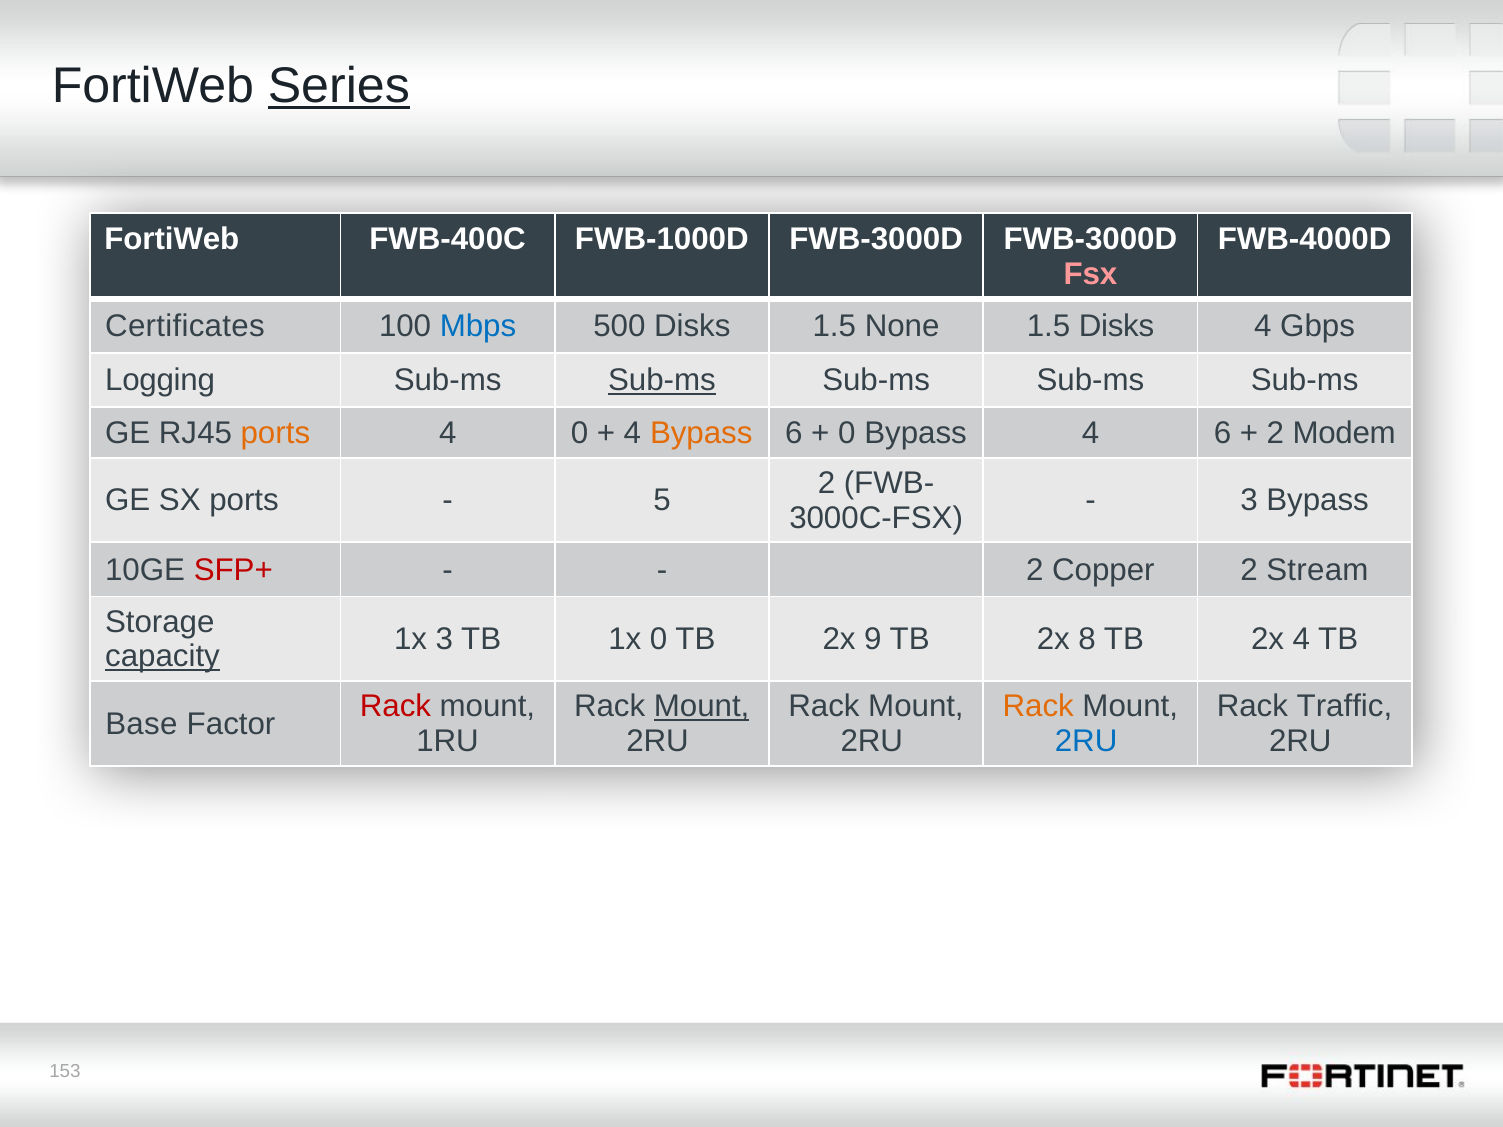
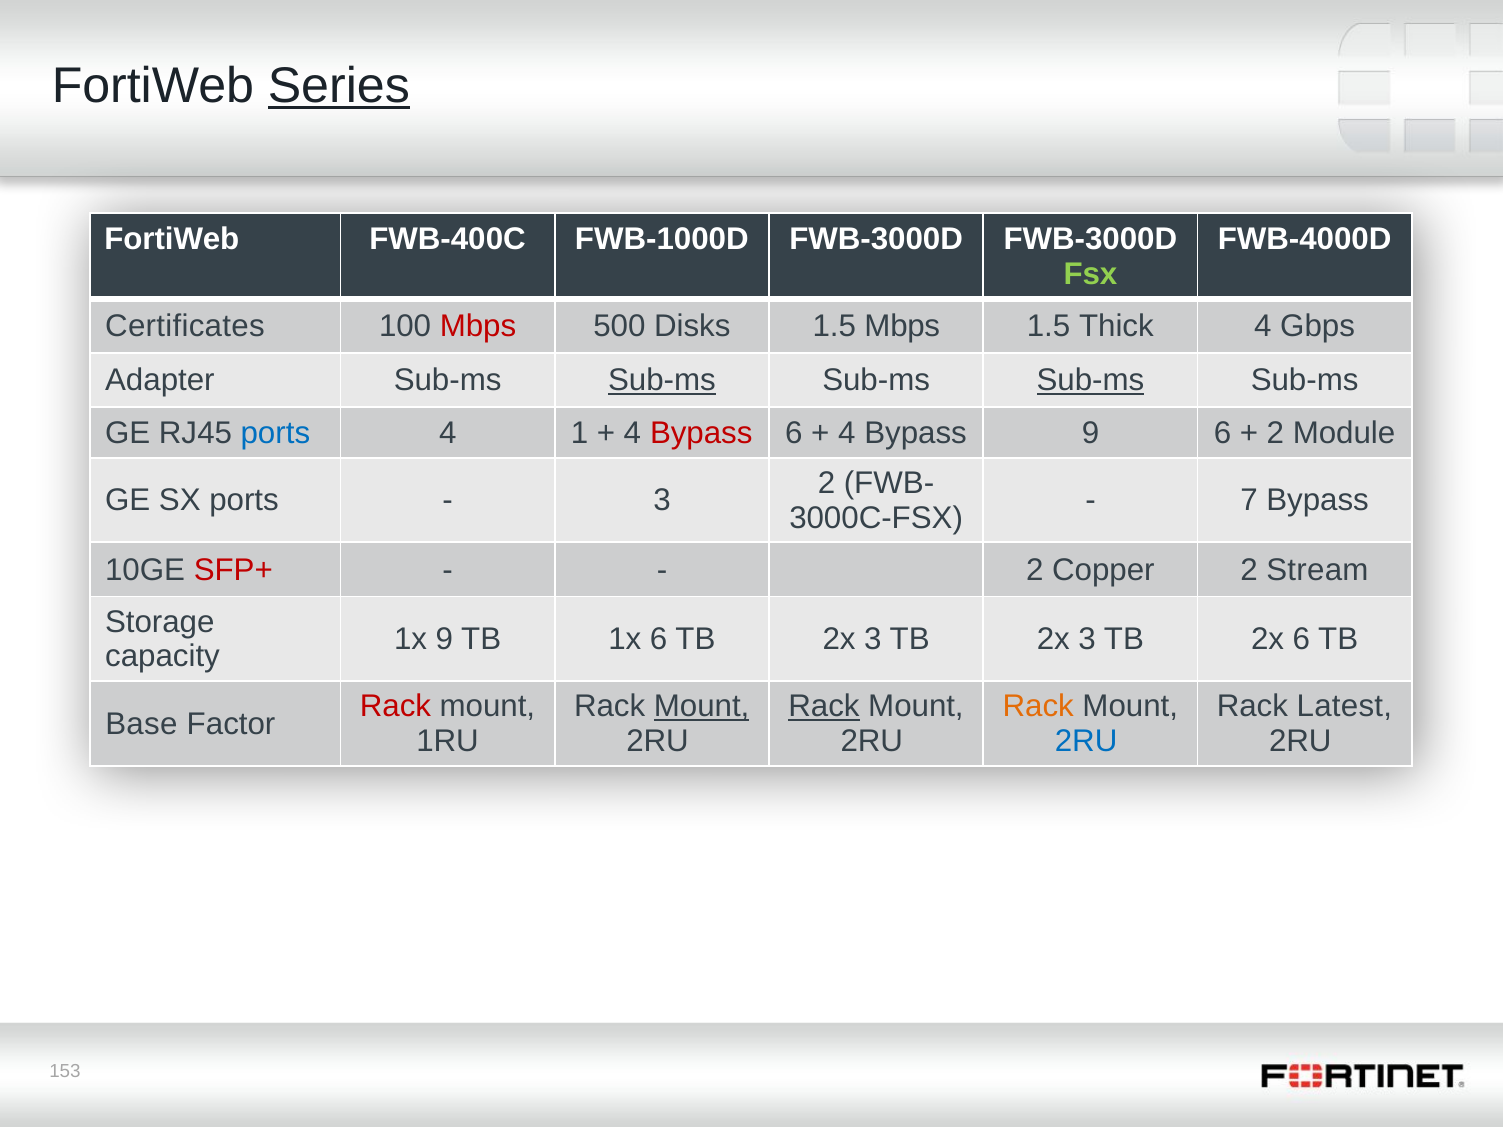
Fsx colour: pink -> light green (1090, 274)
Mbps colour: blue -> red (478, 326)
1.5 None: None -> Mbps (902, 326)
1.5 Disks: Disks -> Thick (1116, 326)
Logging: Logging -> Adapter (160, 381)
Sub-ms underline: none -> present (1090, 381)
ports colour: orange -> blue (275, 433)
4 0: 0 -> 1 (580, 433)
Bypass colour: orange -> red (701, 433)
0: 0 -> 4 (847, 433)
Bypass 4: 4 -> 9 (1091, 433)
Modem: Modem -> Module (1344, 433)
5: 5 -> 3 (662, 501)
3: 3 -> 7 (1249, 501)
1x 3: 3 -> 9 (444, 639)
1x 0: 0 -> 6 (659, 639)
9: 9 -> 3 (873, 639)
8: 8 -> 3 (1087, 639)
2x 4: 4 -> 6 (1301, 639)
capacity underline: present -> none (162, 657)
Rack underline: none -> present (824, 707)
Traffic: Traffic -> Latest (1344, 707)
